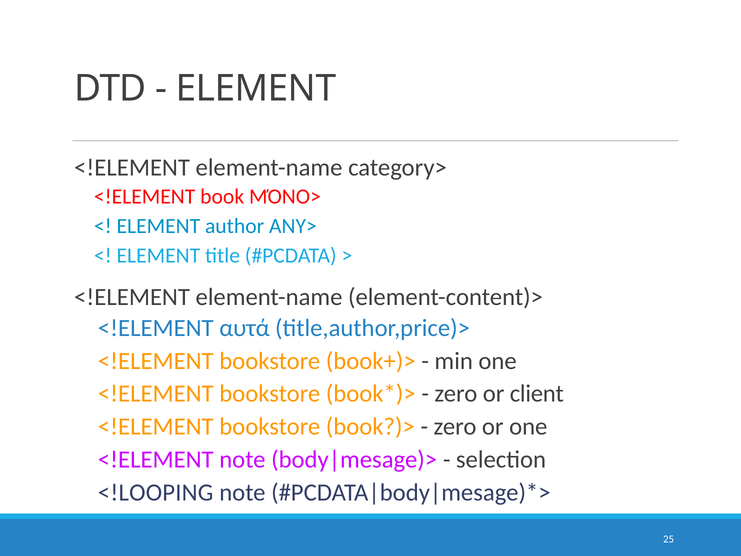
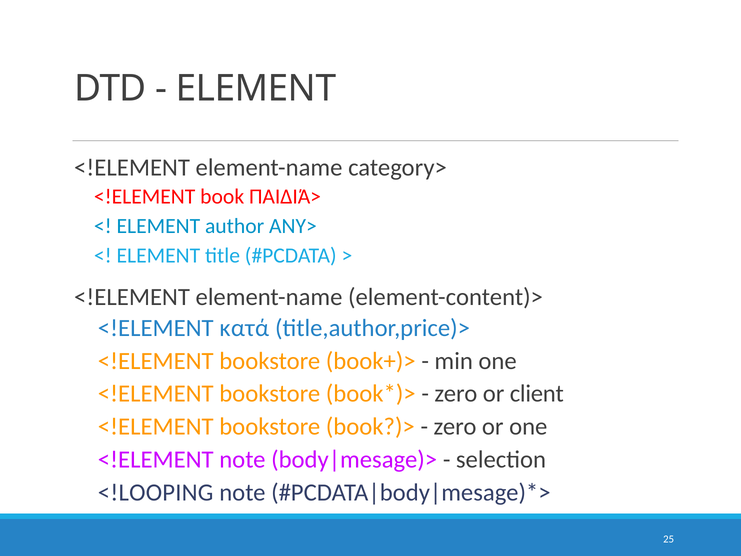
ΜΌΝΟ>: ΜΌΝΟ> -> ΠΑΙΔΙΆ> (285, 197)
αυτά: αυτά -> κατά (244, 328)
